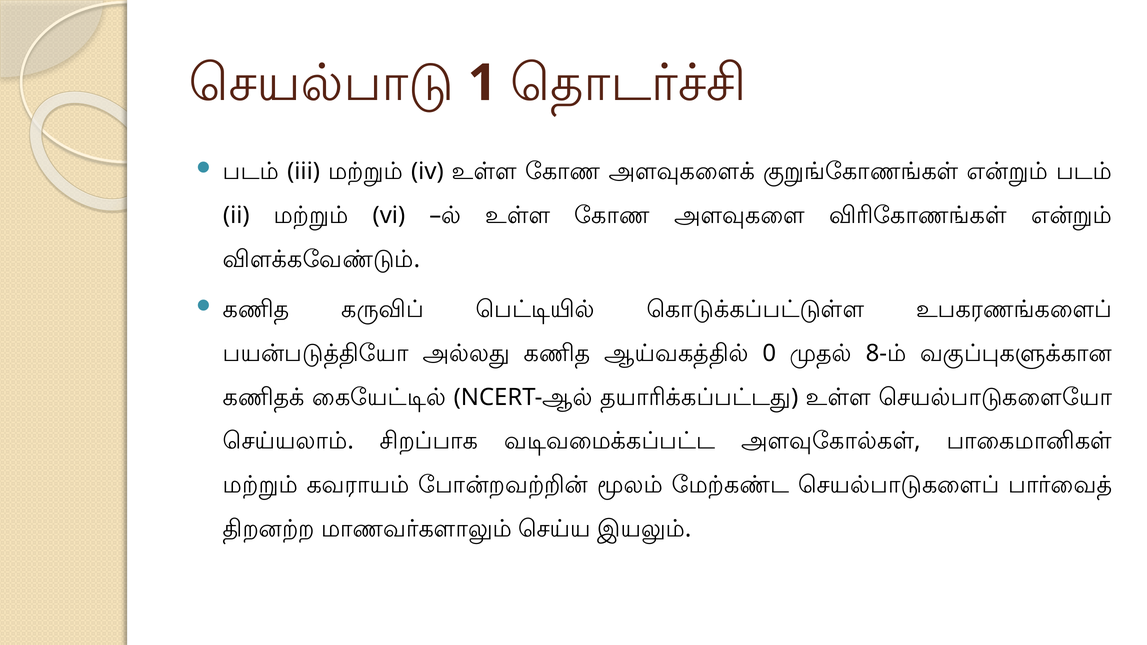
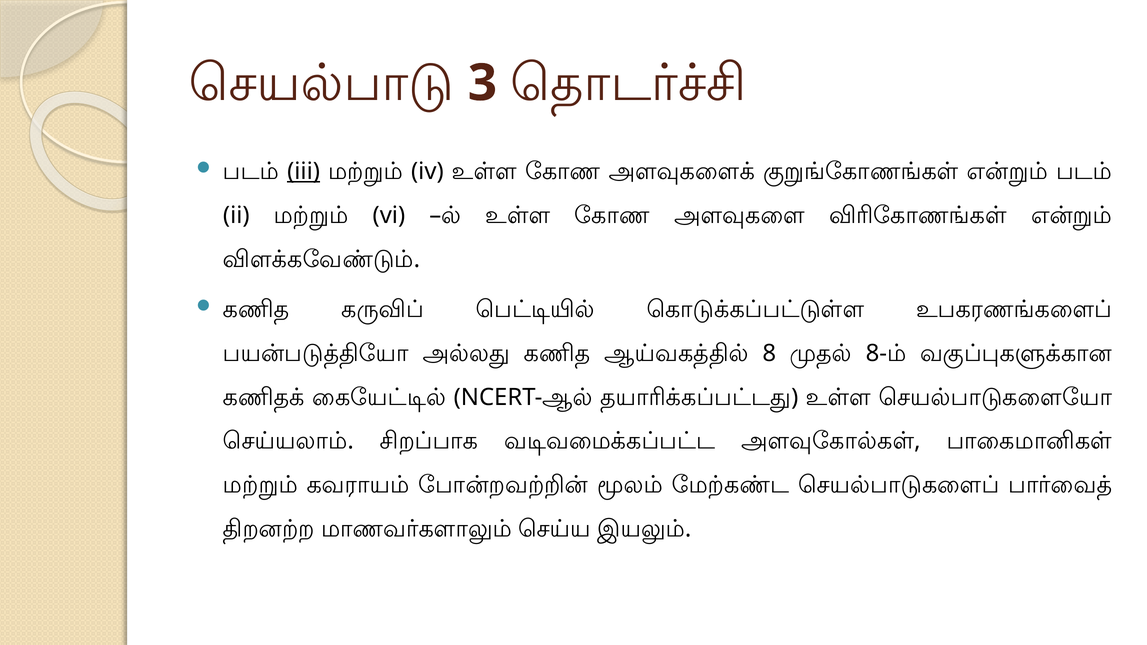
1: 1 -> 3 (482, 83)
iii underline: none -> present (304, 172)
0: 0 -> 8 (769, 354)
